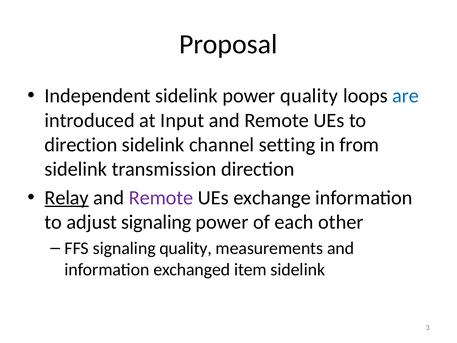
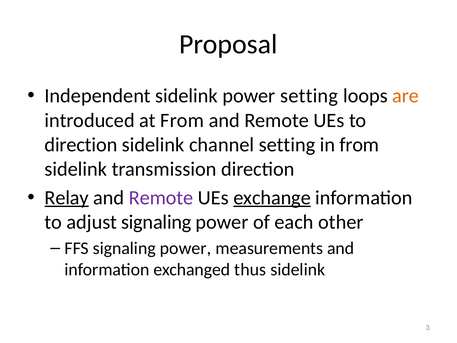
power quality: quality -> setting (309, 96)
are colour: blue -> orange (406, 96)
at Input: Input -> From (182, 120)
exchange underline: none -> present (272, 198)
FFS signaling quality: quality -> power (186, 248)
item: item -> thus (250, 269)
